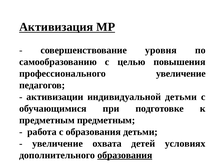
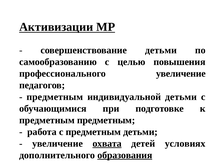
Активизация: Активизация -> Активизации (56, 27)
совершенствование уровня: уровня -> детьми (161, 50)
активизации: активизации -> предметным (55, 97)
с образования: образования -> предметным (93, 131)
охвата underline: none -> present (107, 143)
